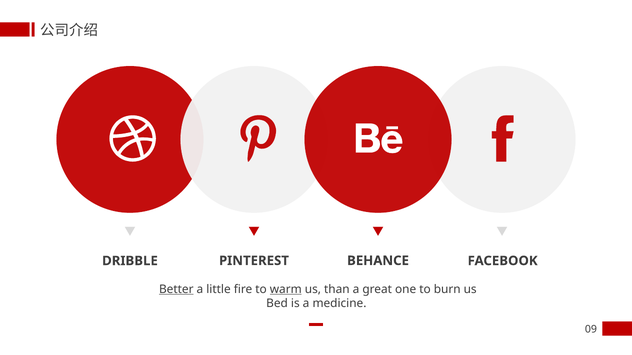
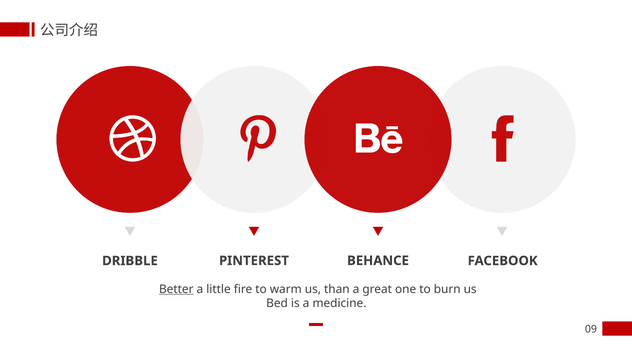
warm underline: present -> none (286, 290)
